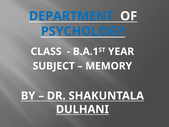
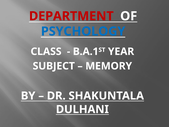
DEPARTMENT colour: blue -> red (71, 16)
